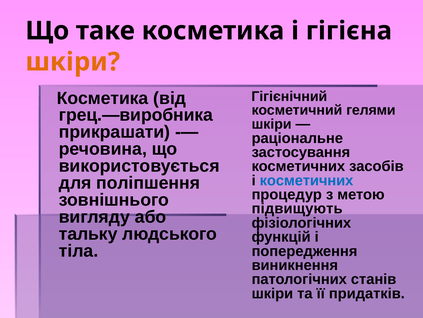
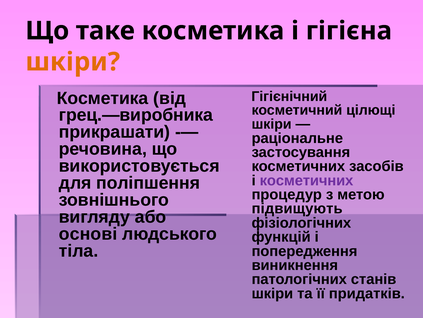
гелями: гелями -> цілющі (371, 110)
косметичних colour: blue -> purple (307, 180)
тальку: тальку -> основі (88, 233)
